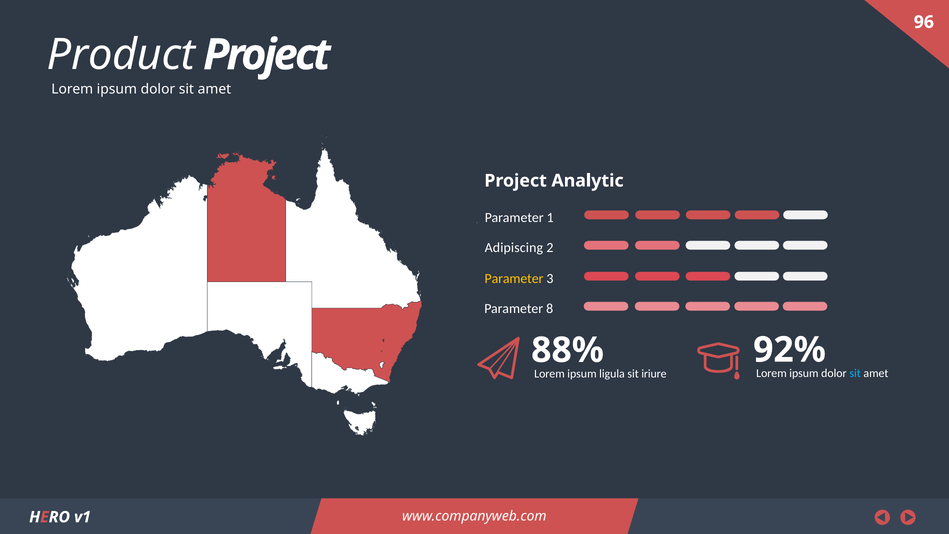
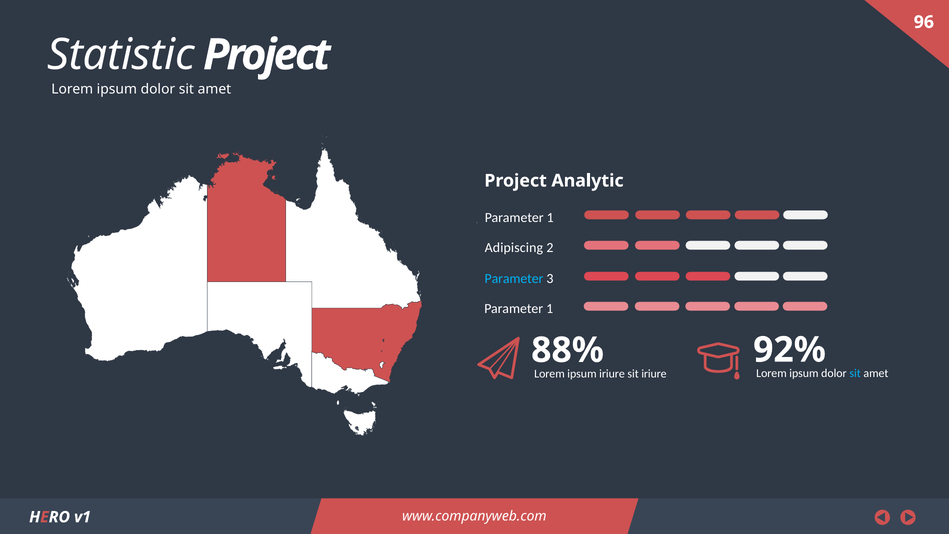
Product: Product -> Statistic (121, 55)
Parameter colour: yellow -> light blue (514, 279)
8: 8 -> 1 (550, 309)
ligula: ligula -> iriure (612, 374)
